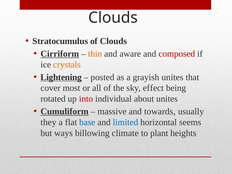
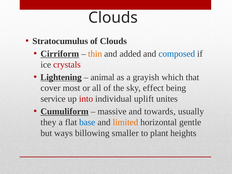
aware: aware -> added (130, 54)
composed colour: red -> blue (177, 54)
crystals colour: orange -> red (67, 65)
posted: posted -> animal (103, 77)
grayish unites: unites -> which (173, 77)
rotated: rotated -> service (53, 99)
about: about -> uplift (144, 99)
limited colour: blue -> orange (125, 122)
seems: seems -> gentle (190, 122)
climate: climate -> smaller (125, 133)
